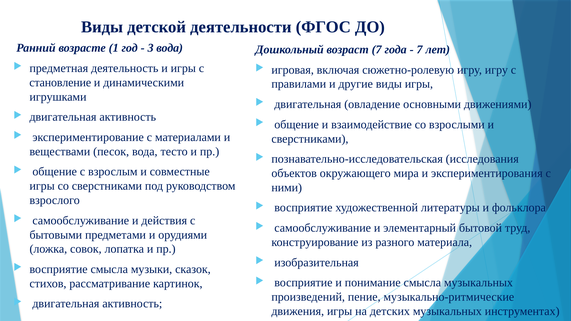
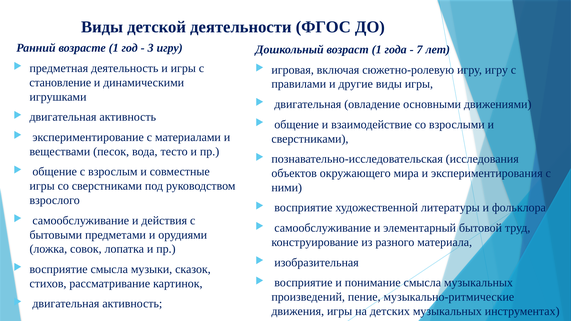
3 вода: вода -> игру (170, 48)
возраст 7: 7 -> 1 (377, 50)
